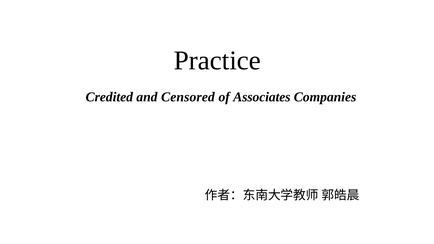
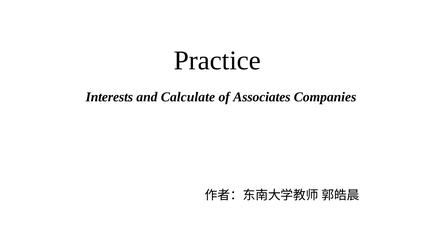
Credited: Credited -> Interests (109, 97)
Censored: Censored -> Calculate (188, 97)
